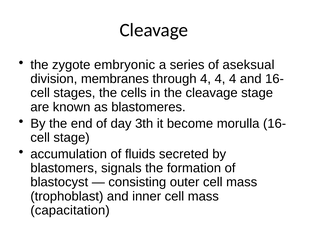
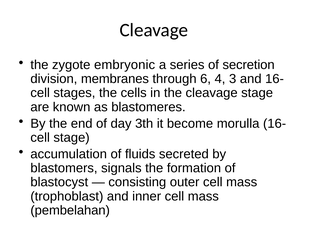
aseksual: aseksual -> secretion (249, 65)
through 4: 4 -> 6 (206, 79)
4: 4 -> 3 (233, 79)
capacitation: capacitation -> pembelahan (70, 210)
